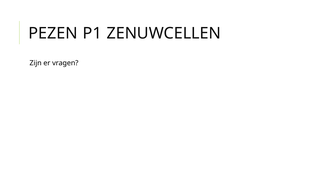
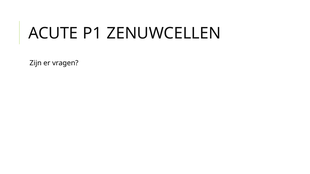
PEZEN: PEZEN -> ACUTE (53, 33)
